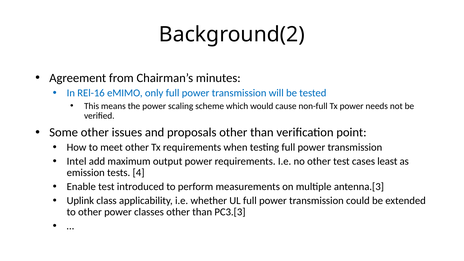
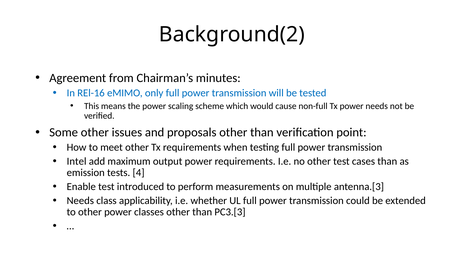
cases least: least -> than (387, 161)
Uplink: Uplink -> Needs (80, 201)
